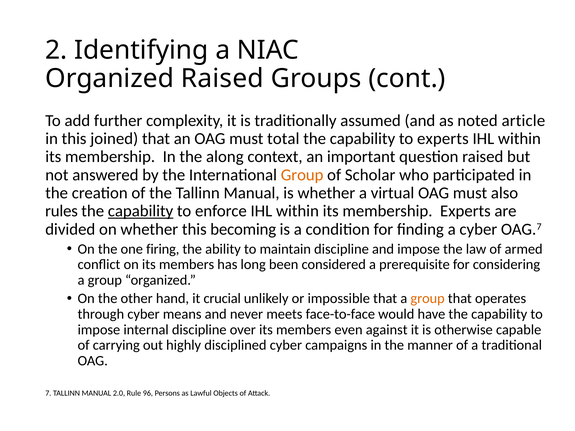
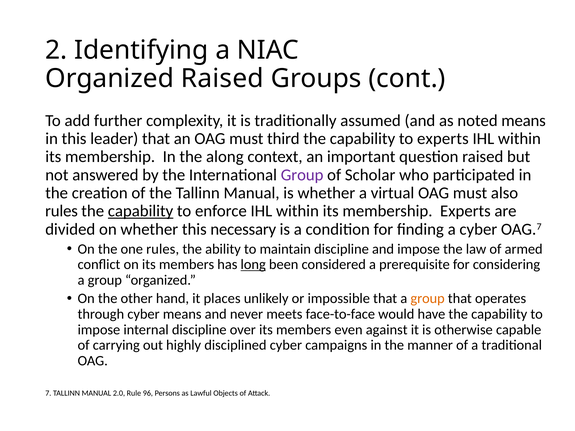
noted article: article -> means (524, 121)
joined: joined -> leader (114, 139)
total: total -> third (283, 139)
Group colour: orange -> purple (302, 175)
becoming: becoming -> necessary (243, 229)
one firing: firing -> rules (163, 249)
long underline: none -> present (253, 265)
crucial: crucial -> places (222, 299)
